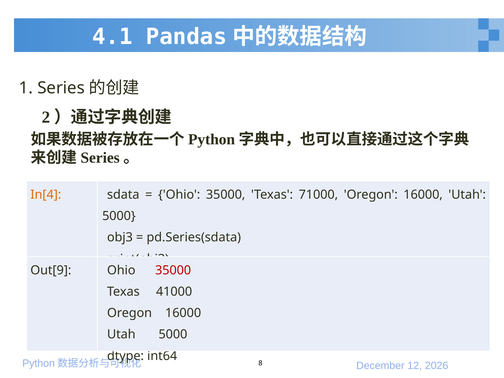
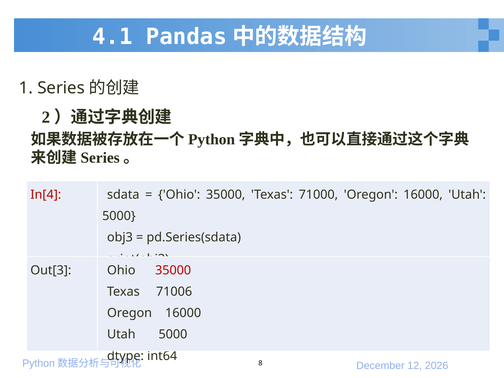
In[4 colour: orange -> red (46, 195)
Out[9: Out[9 -> Out[3 (51, 270)
41000: 41000 -> 71006 (174, 292)
